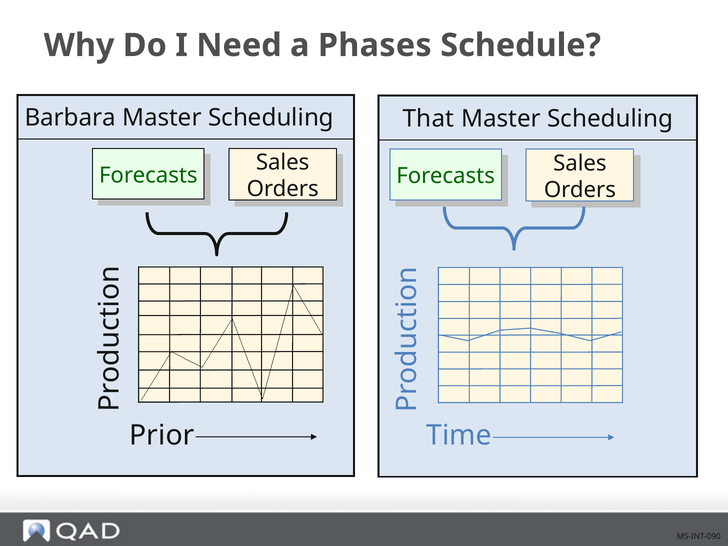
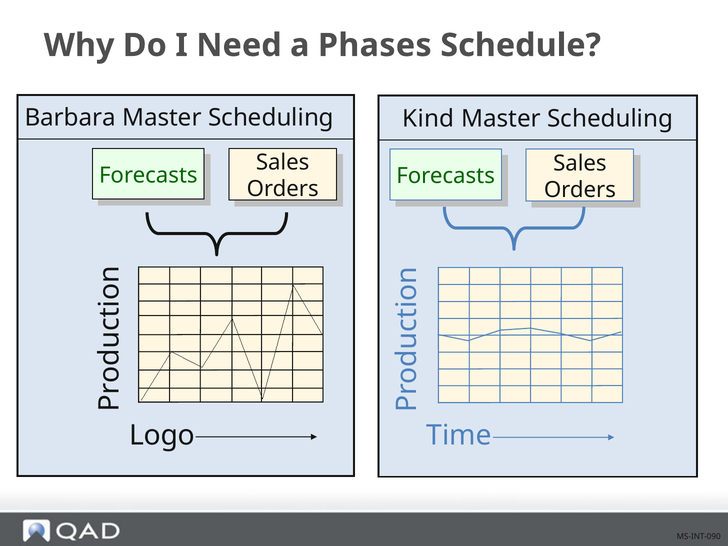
That: That -> Kind (428, 119)
Prior: Prior -> Logo (162, 436)
